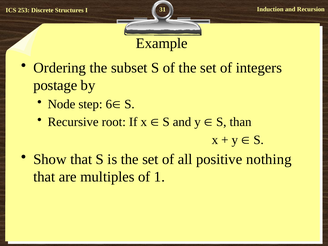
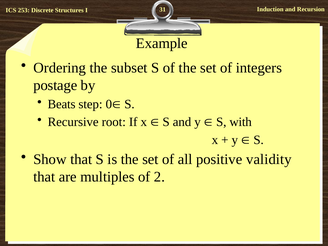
Node: Node -> Beats (62, 104)
6: 6 -> 0 (109, 104)
than: than -> with (241, 122)
nothing: nothing -> validity (269, 159)
1: 1 -> 2 (159, 177)
